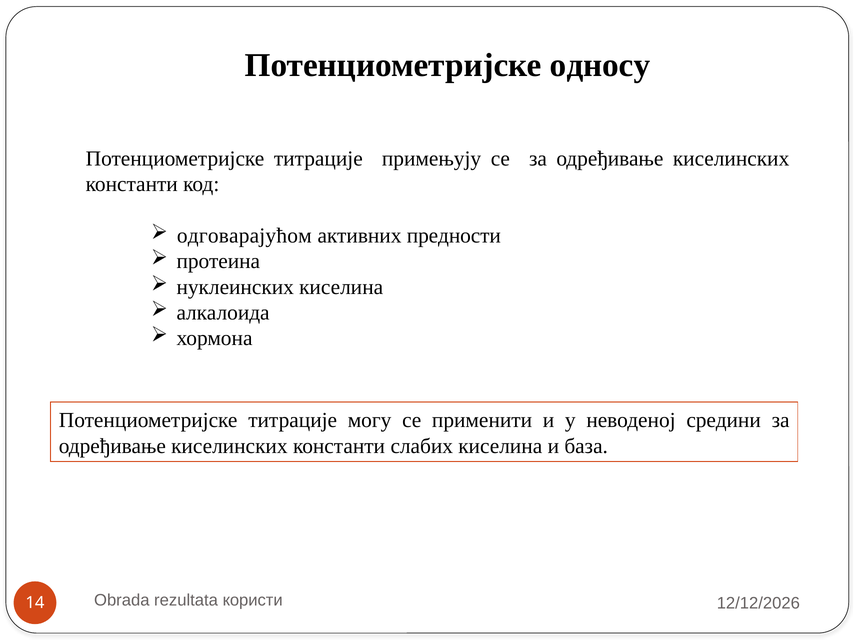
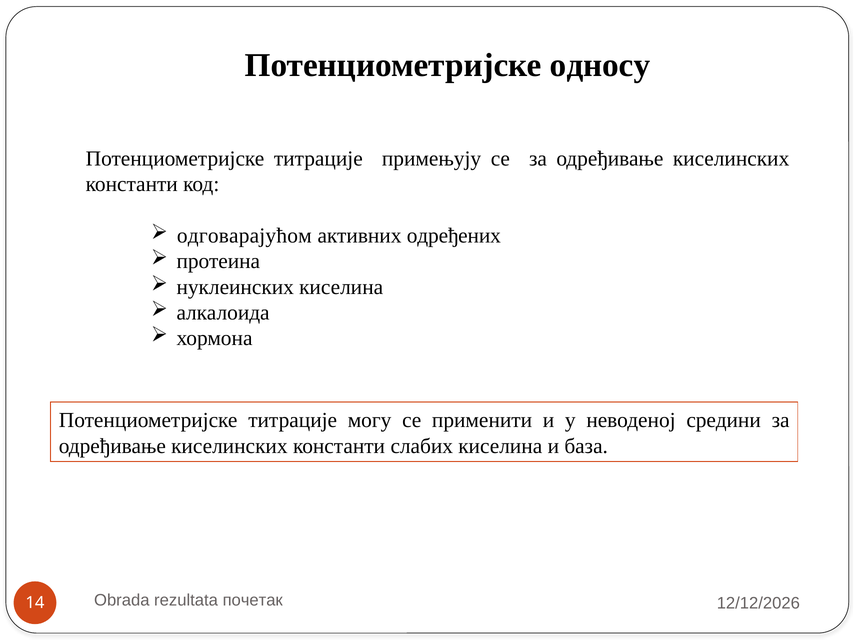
предности: предности -> одређених (454, 235)
користи: користи -> почетак (253, 600)
